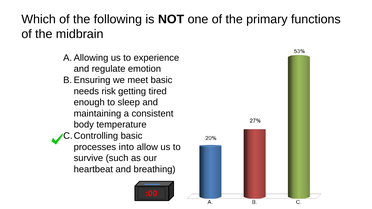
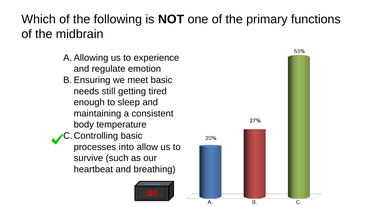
risk: risk -> still (109, 91)
